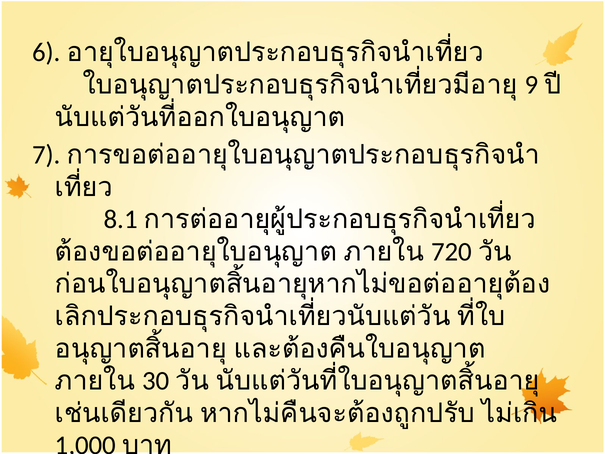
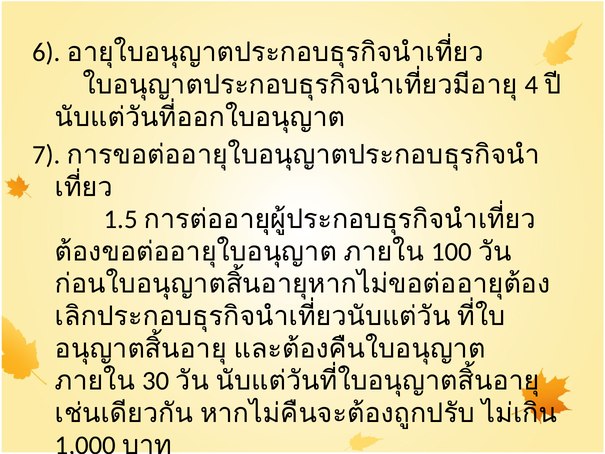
9: 9 -> 4 (531, 85)
8.1: 8.1 -> 1.5 (121, 219)
720: 720 -> 100 (451, 252)
